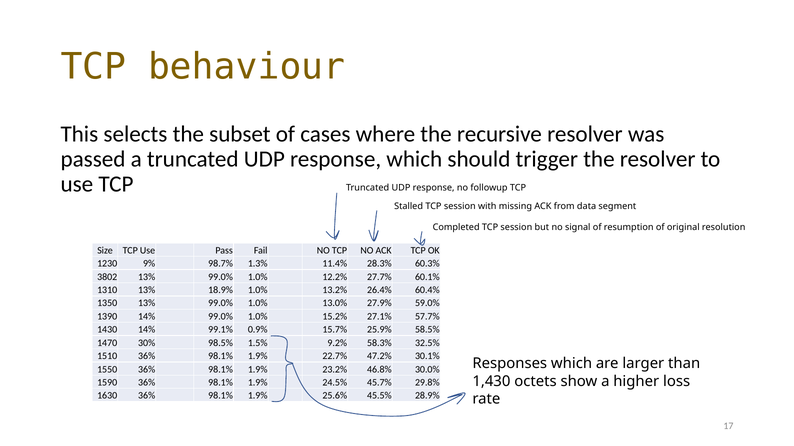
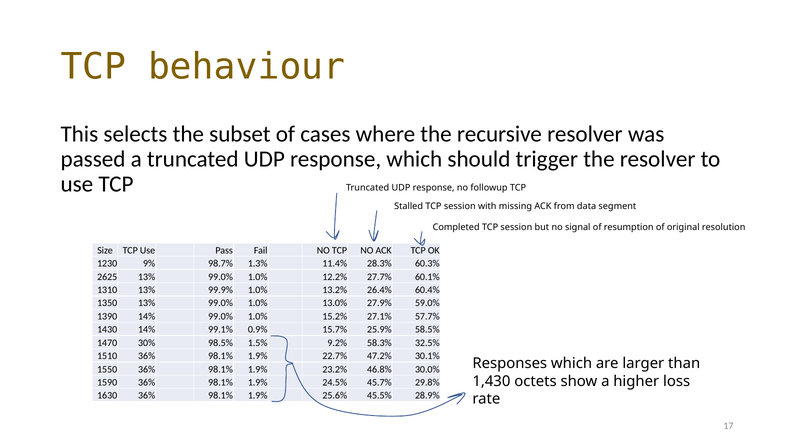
3802: 3802 -> 2625 (107, 277)
18.9%: 18.9% -> 99.9% (221, 290)
